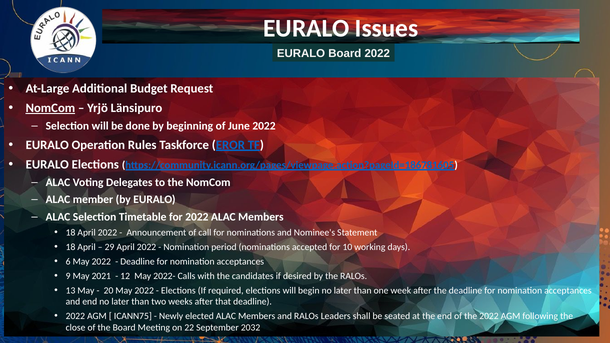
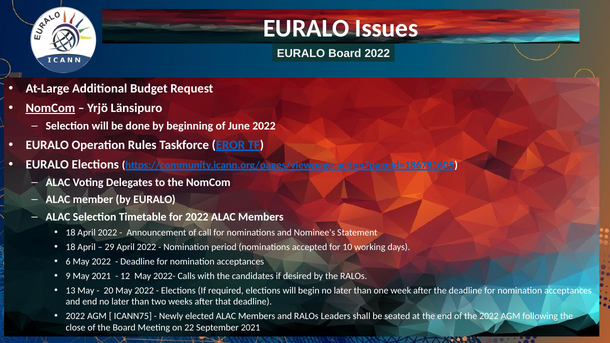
September 2032: 2032 -> 2021 (251, 328)
